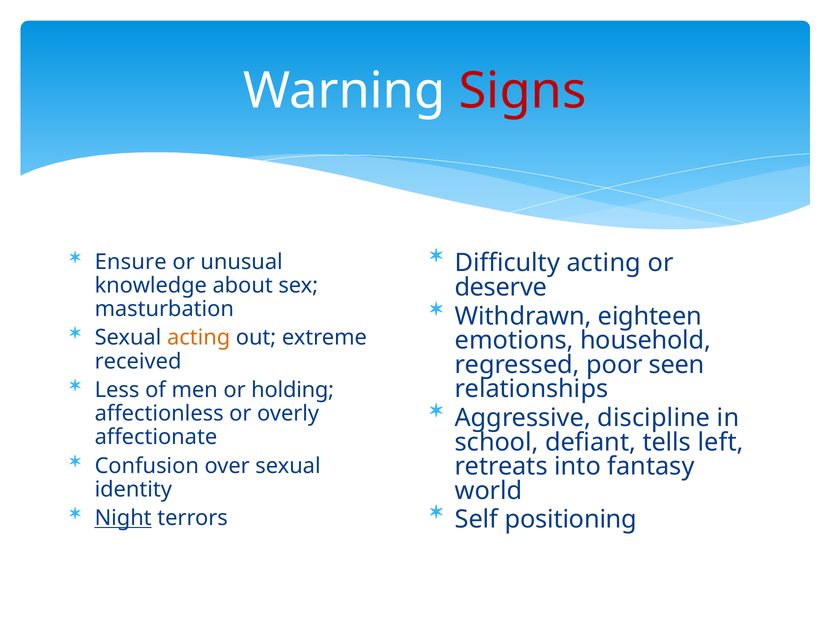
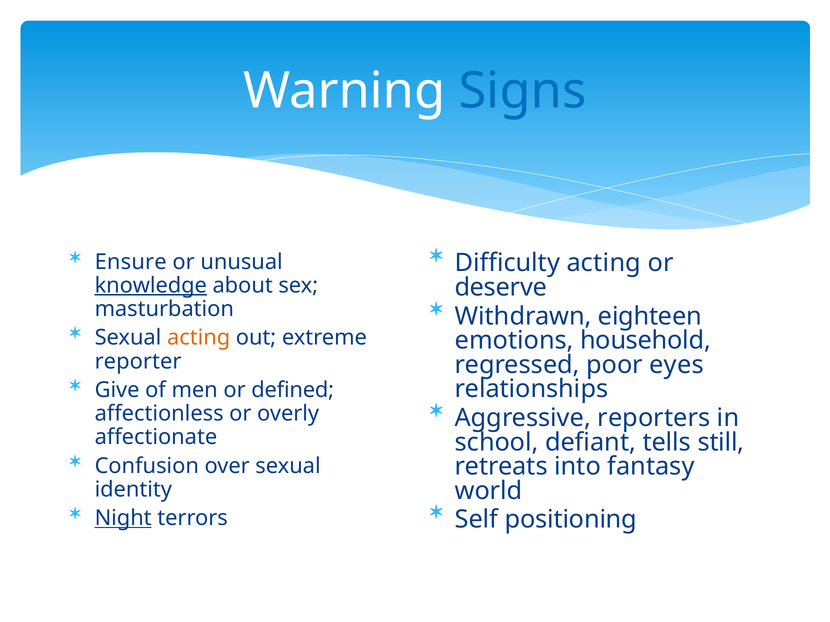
Signs colour: red -> blue (522, 91)
knowledge underline: none -> present (151, 286)
received: received -> reporter (138, 362)
seen: seen -> eyes (677, 365)
Less: Less -> Give (117, 390)
holding: holding -> defined (293, 390)
discipline: discipline -> reporters (654, 418)
left: left -> still (721, 443)
